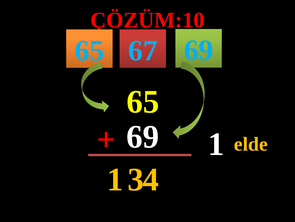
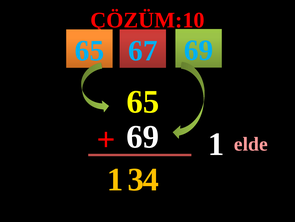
elde colour: yellow -> pink (251, 144)
